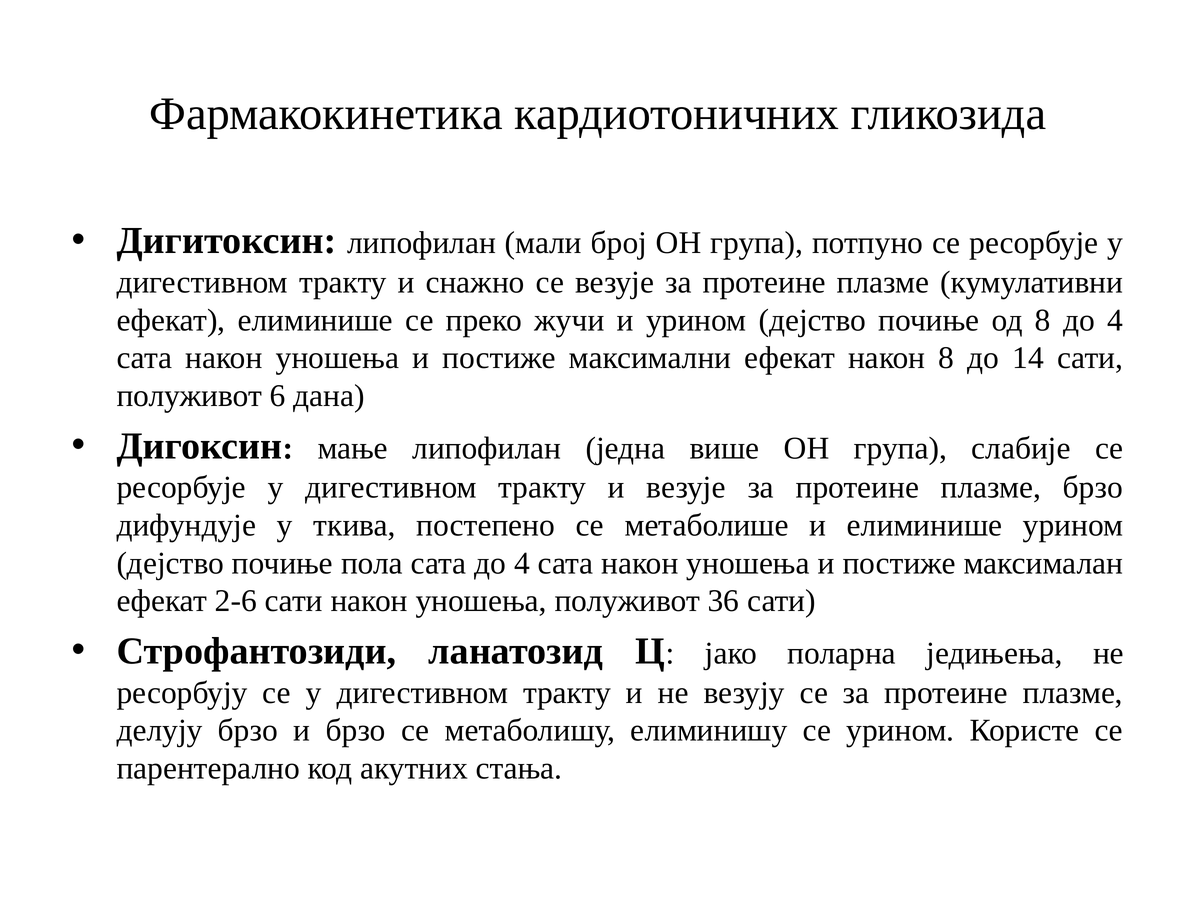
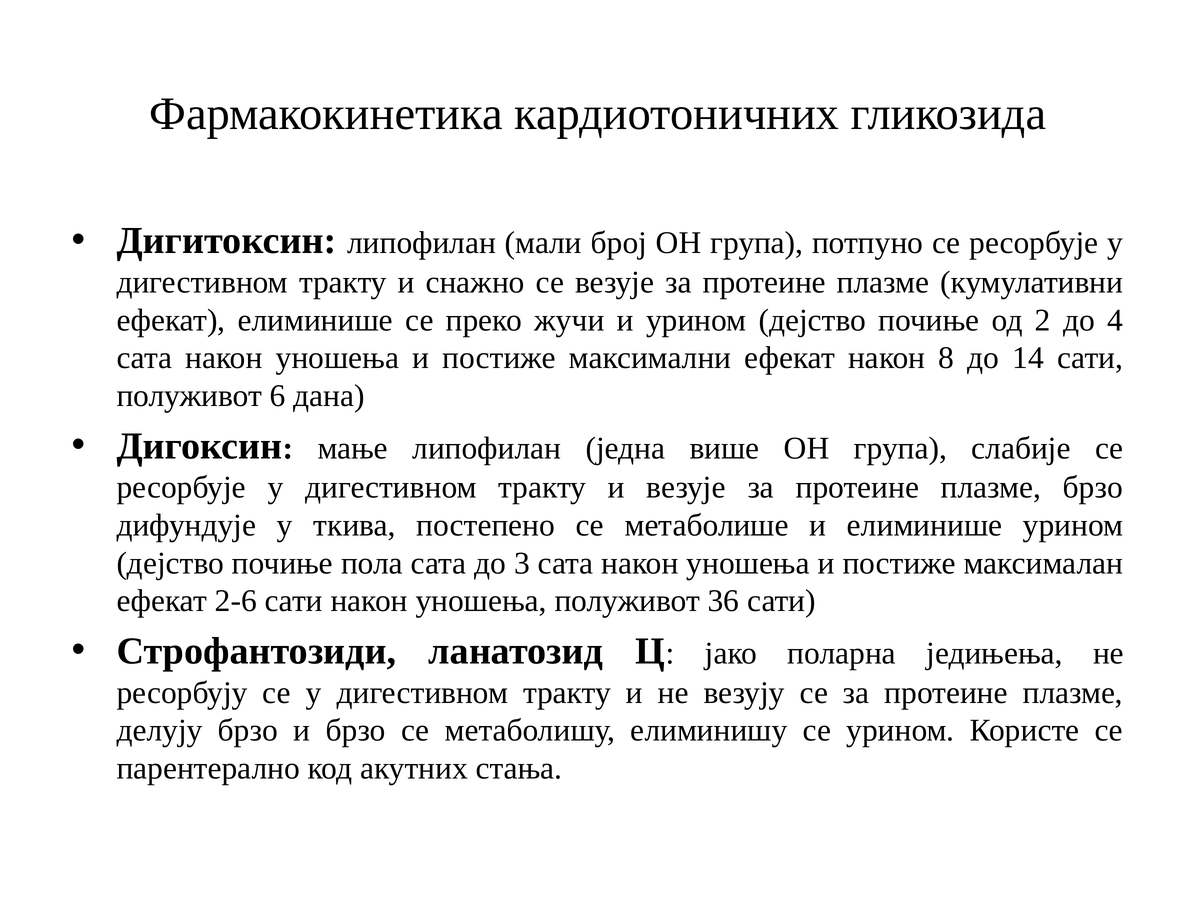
од 8: 8 -> 2 (1043, 320)
сата до 4: 4 -> 3 (522, 563)
